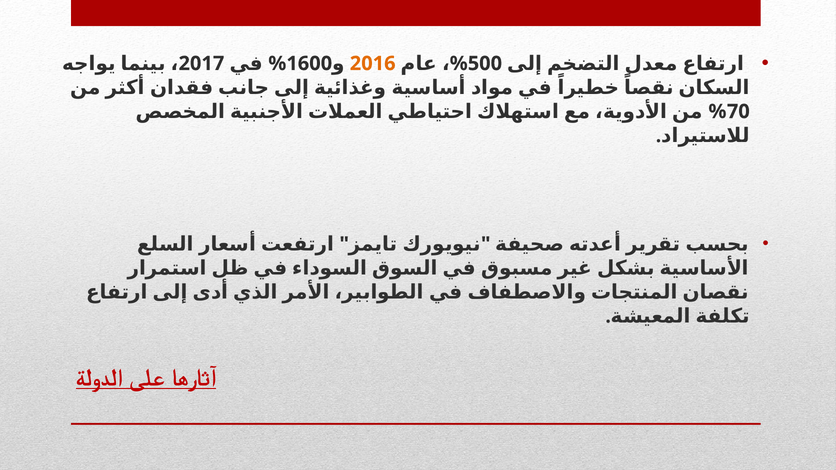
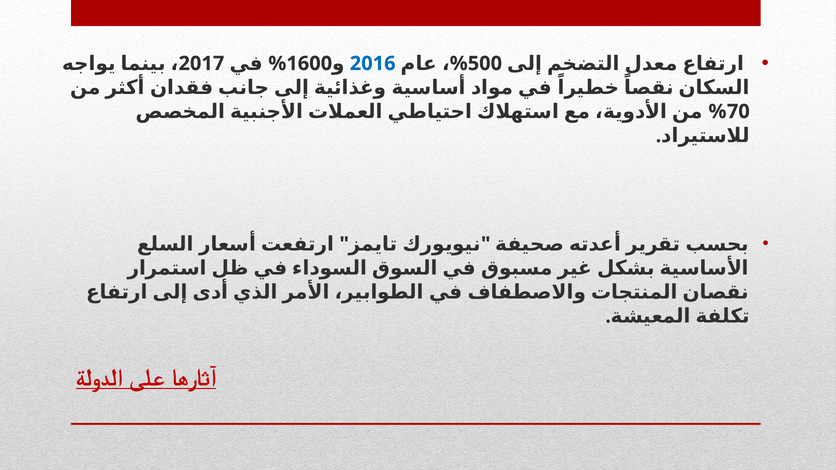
2016 colour: orange -> blue (373, 64)
